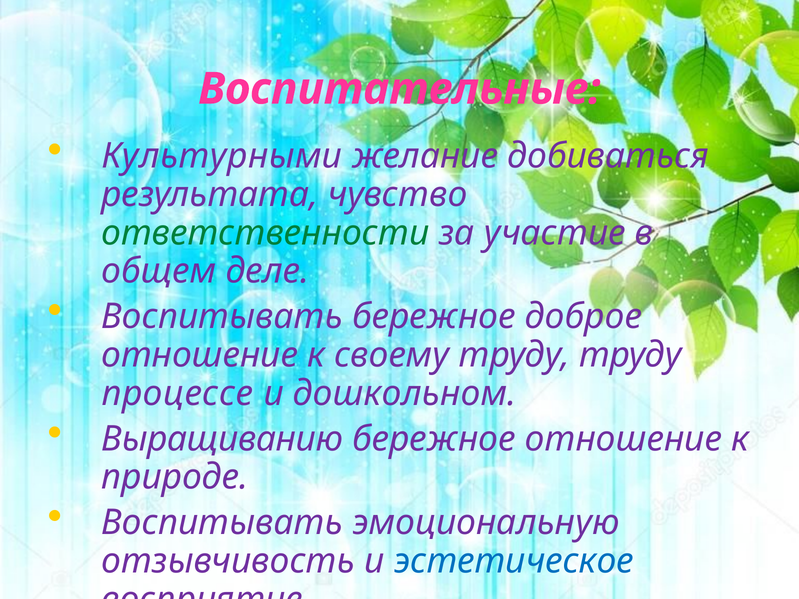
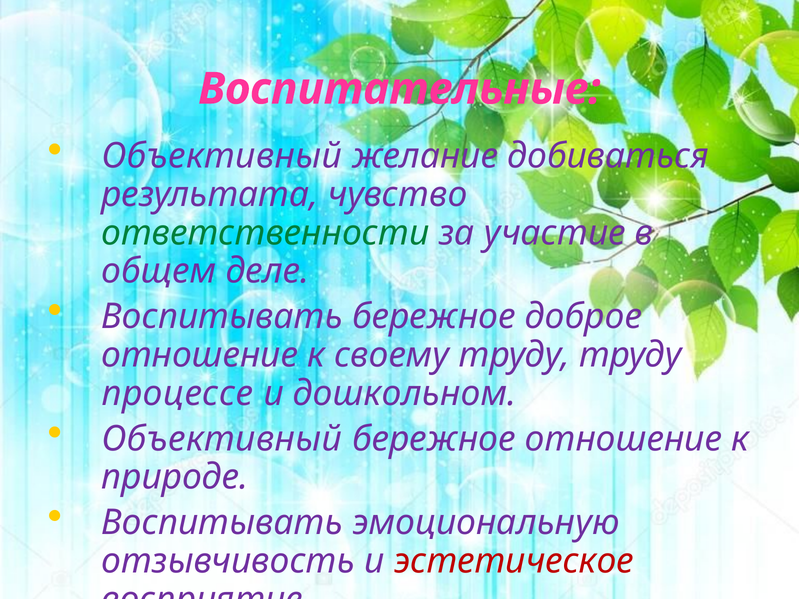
Культурными: Культурными -> Объективный (222, 156)
Выращиванию: Выращиванию -> Объективный (222, 439)
эстетическое colour: blue -> red (514, 561)
